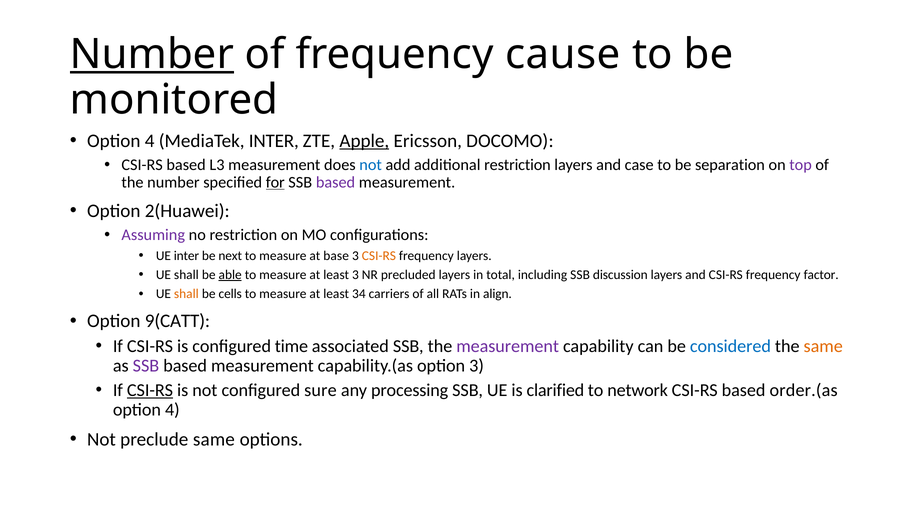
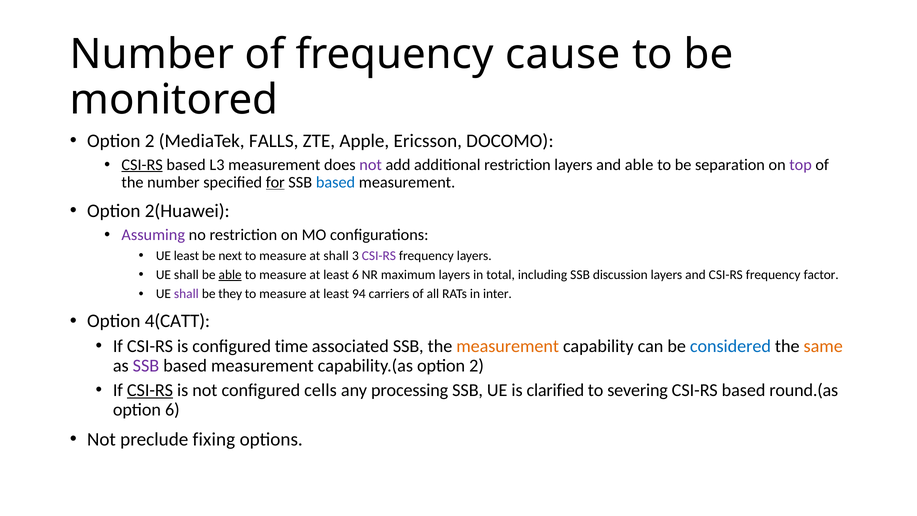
Number underline: present -> none (152, 54)
4: 4 -> 2 (150, 141)
MediaTek INTER: INTER -> FALLS (274, 141)
Apple underline: present -> none (364, 141)
CSI-RS underline: none -> present (142, 165)
not colour: blue -> purple (371, 165)
and case: case -> able (639, 165)
based colour: purple -> blue (335, 182)
UE inter: inter -> least (186, 255)
at base: base -> shall (336, 255)
CSI-RS colour: orange -> purple (379, 255)
least 3: 3 -> 6 (355, 275)
precluded: precluded -> maximum (408, 275)
shall colour: orange -> purple (186, 294)
cells: cells -> they (230, 294)
34: 34 -> 94 (359, 294)
align: align -> inter (497, 294)
9(CATT: 9(CATT -> 4(CATT (177, 321)
measurement colour: purple -> orange (508, 346)
capability.(as option 3: 3 -> 2 (477, 366)
sure: sure -> cells (320, 390)
network: network -> severing (638, 390)
order.(as: order.(as -> round.(as (804, 390)
4: 4 -> 6 (172, 409)
preclude same: same -> fixing (214, 439)
